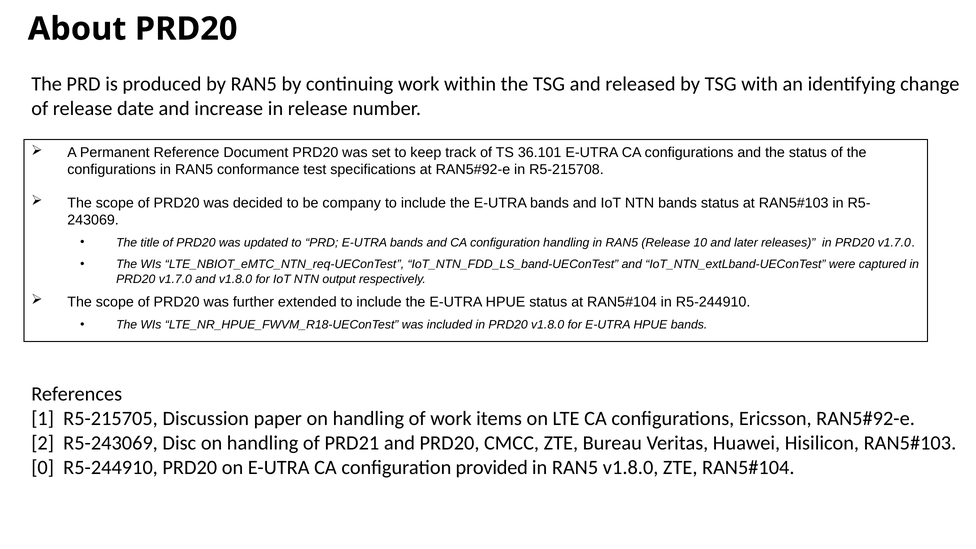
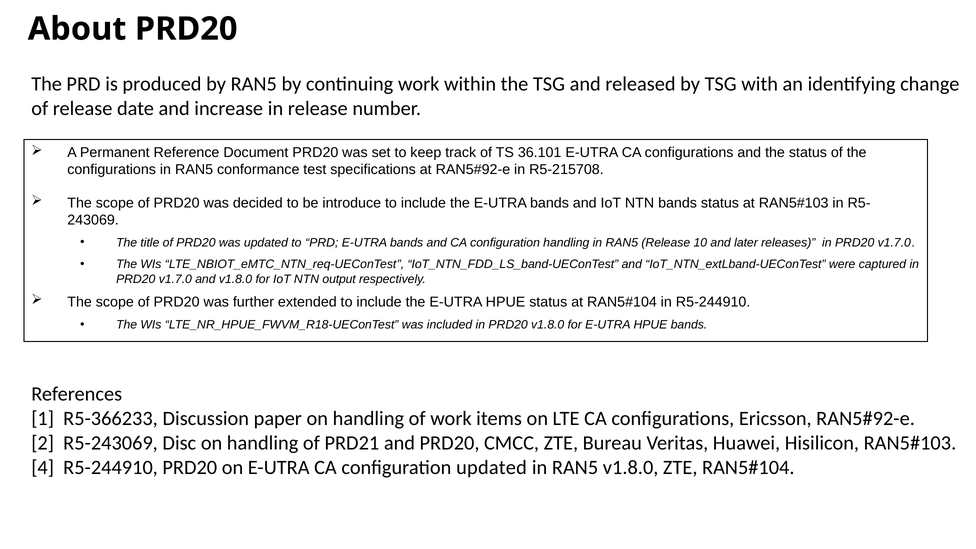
company: company -> introduce (352, 203)
R5-215705: R5-215705 -> R5-366233 (111, 419)
0: 0 -> 4 (43, 468)
configuration provided: provided -> updated (492, 468)
